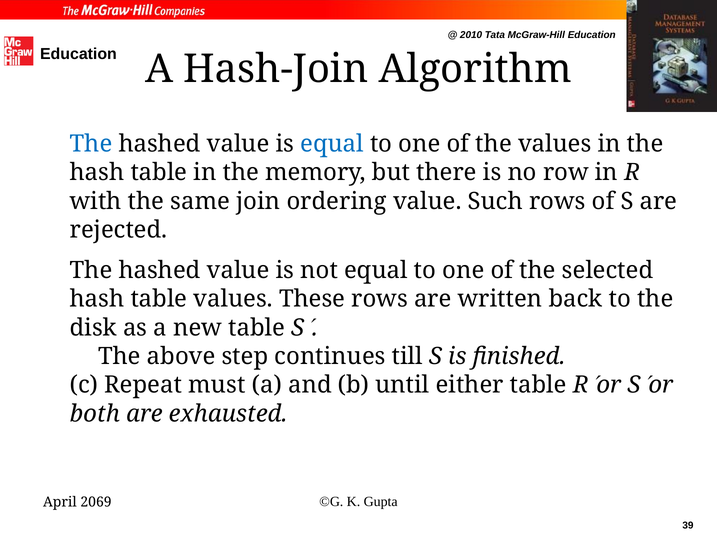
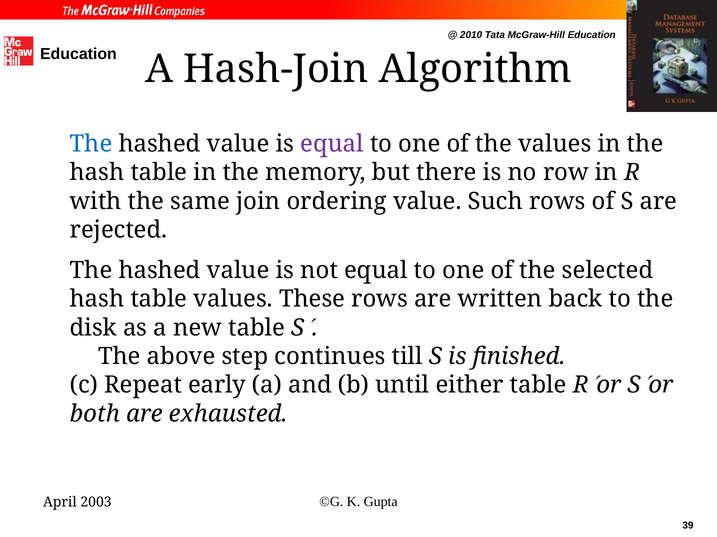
equal colour: blue -> purple (332, 144)
must: must -> early (217, 386)
2069: 2069 -> 2003 (96, 503)
